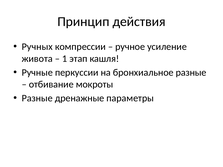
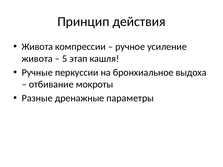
Ручных: Ручных -> Живота (37, 47)
1: 1 -> 5 (65, 59)
бронхиальное разные: разные -> выдоха (191, 73)
